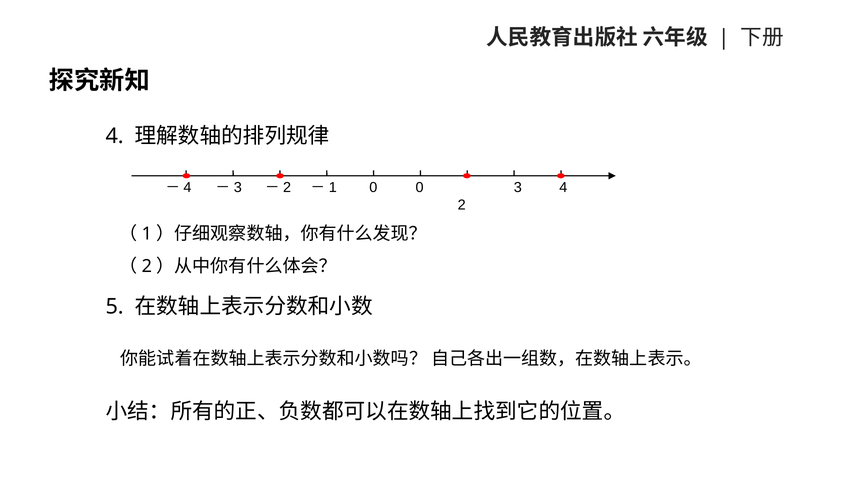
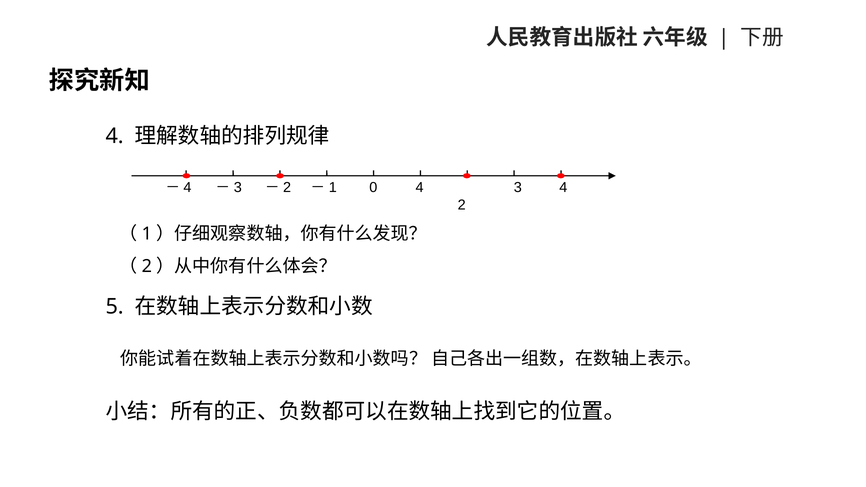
0 0: 0 -> 4 (420, 187)
